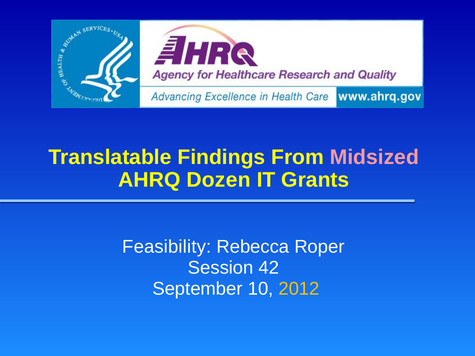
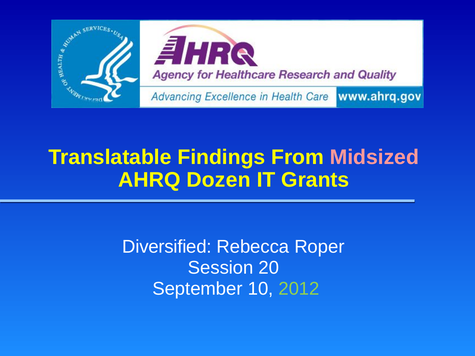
Feasibility: Feasibility -> Diversified (167, 247)
42: 42 -> 20 (269, 268)
2012 colour: yellow -> light green (299, 289)
